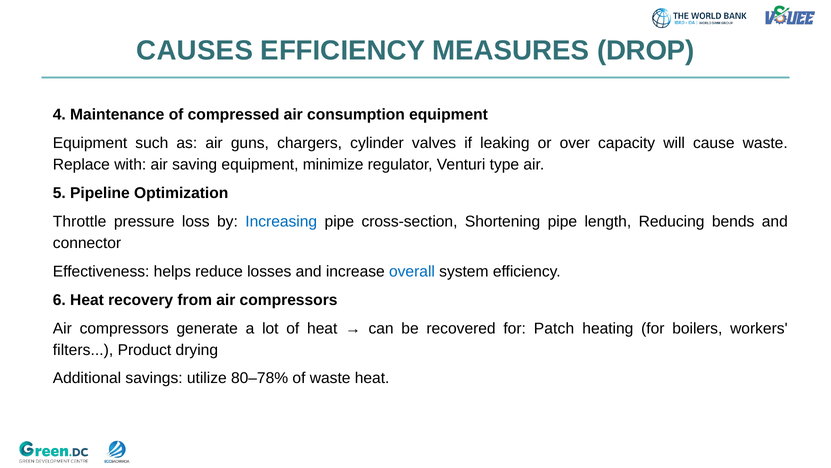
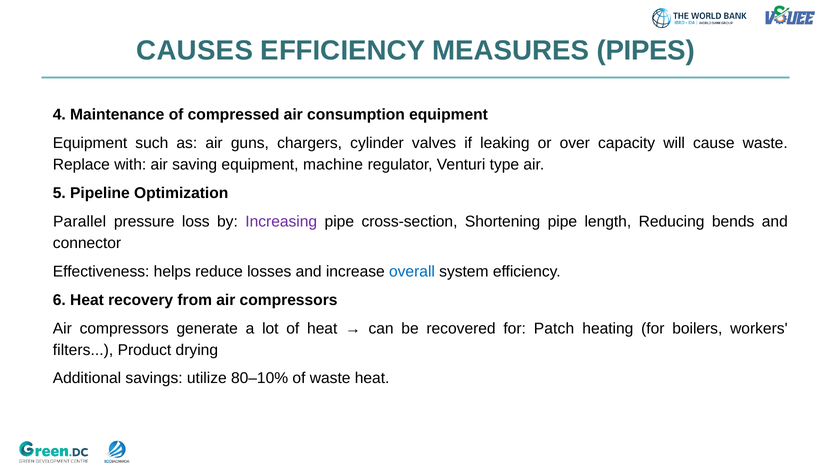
DROP: DROP -> PIPES (646, 51)
minimize: minimize -> machine (333, 164)
Throttle: Throttle -> Parallel (80, 221)
Increasing colour: blue -> purple (281, 221)
80–78%: 80–78% -> 80–10% (260, 378)
